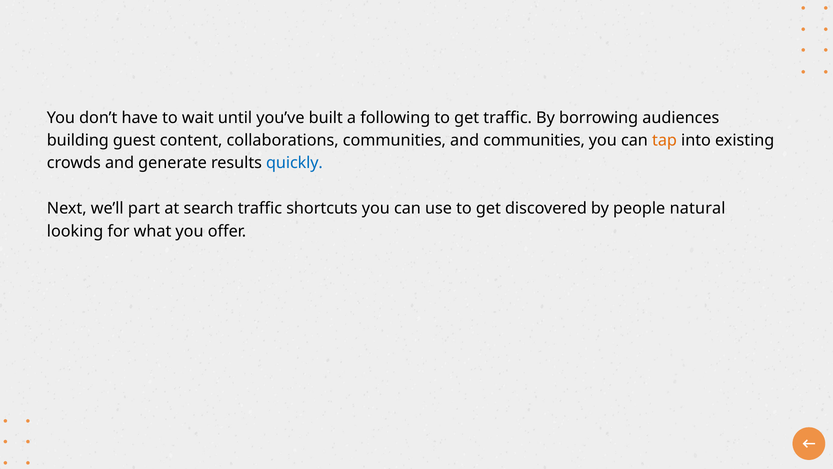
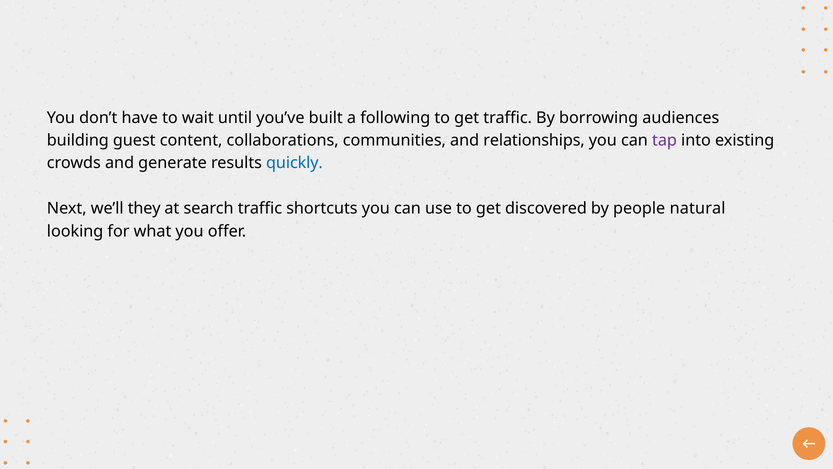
and communities: communities -> relationships (534, 140)
tap colour: orange -> purple (664, 140)
part: part -> they (144, 208)
